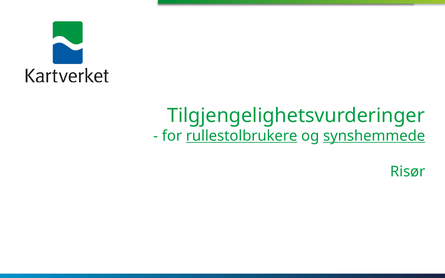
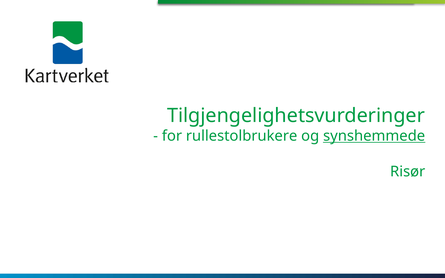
rullestolbrukere underline: present -> none (242, 136)
